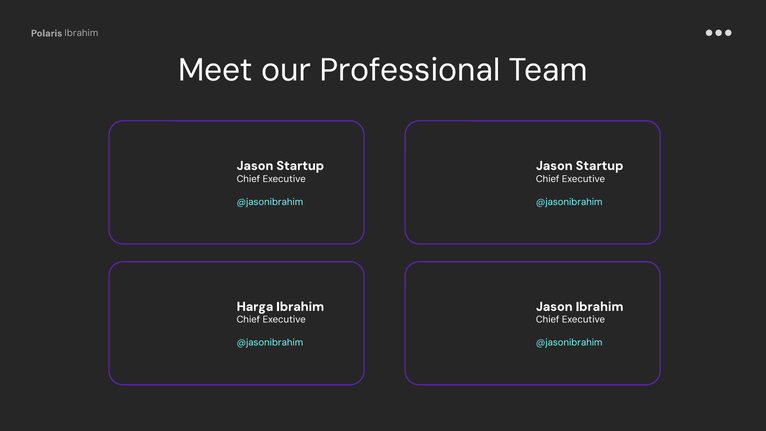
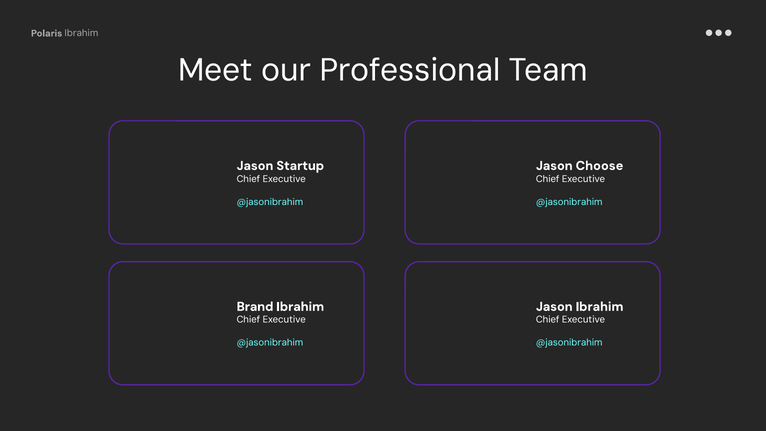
Startup: Startup -> Choose (600, 166)
Harga: Harga -> Brand (255, 306)
